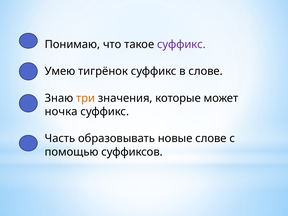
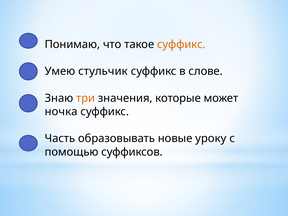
суффикс colour: purple -> orange (181, 44)
тигрёнок: тигрёнок -> стульчик (103, 71)
новые слове: слове -> уроку (211, 138)
